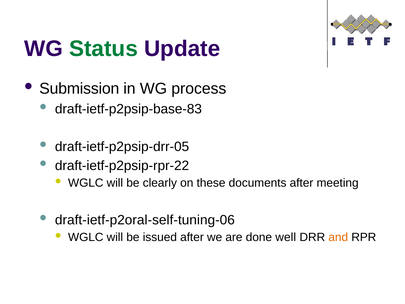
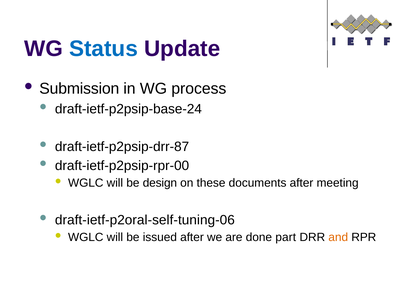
Status colour: green -> blue (104, 49)
draft-ietf-p2psip-base-83: draft-ietf-p2psip-base-83 -> draft-ietf-p2psip-base-24 (128, 109)
draft-ietf-p2psip-drr-05: draft-ietf-p2psip-drr-05 -> draft-ietf-p2psip-drr-87 (122, 147)
draft-ietf-p2psip-rpr-22: draft-ietf-p2psip-rpr-22 -> draft-ietf-p2psip-rpr-00 (122, 165)
clearly: clearly -> design (160, 183)
well: well -> part (286, 237)
